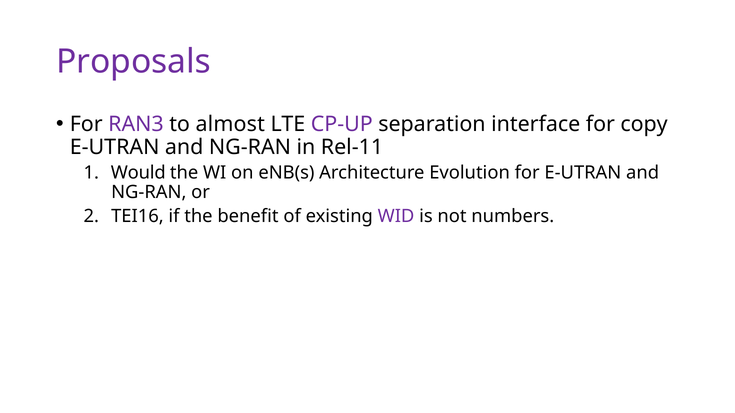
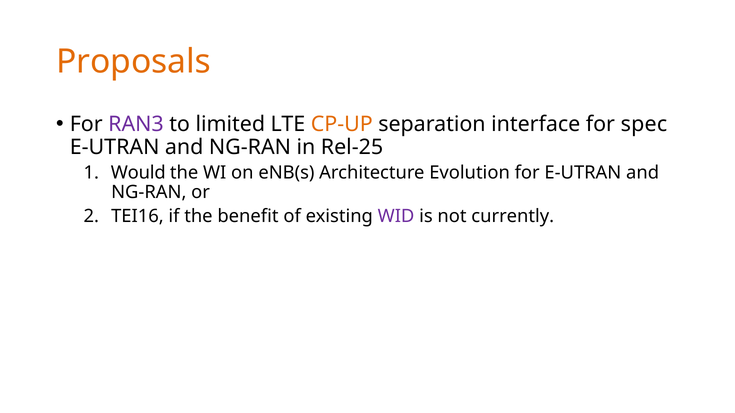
Proposals colour: purple -> orange (134, 62)
almost: almost -> limited (230, 124)
CP-UP colour: purple -> orange (342, 124)
copy: copy -> spec (644, 124)
Rel-11: Rel-11 -> Rel-25 (352, 147)
numbers: numbers -> currently (513, 216)
